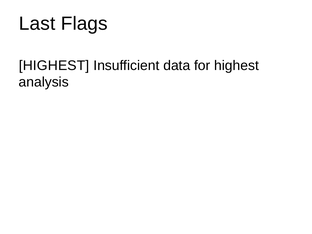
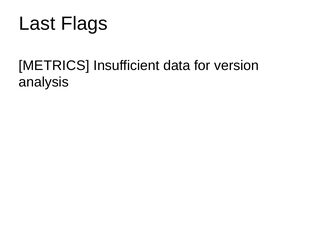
HIGHEST: HIGHEST -> METRICS (54, 65)
for highest: highest -> version (237, 65)
